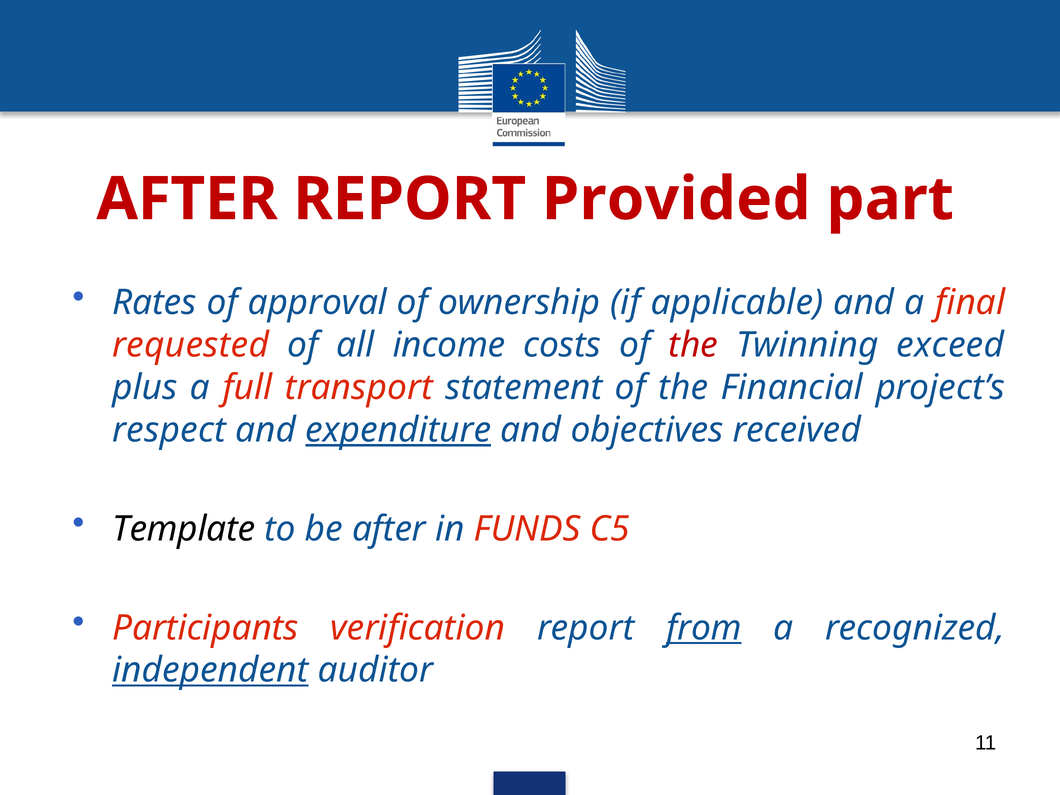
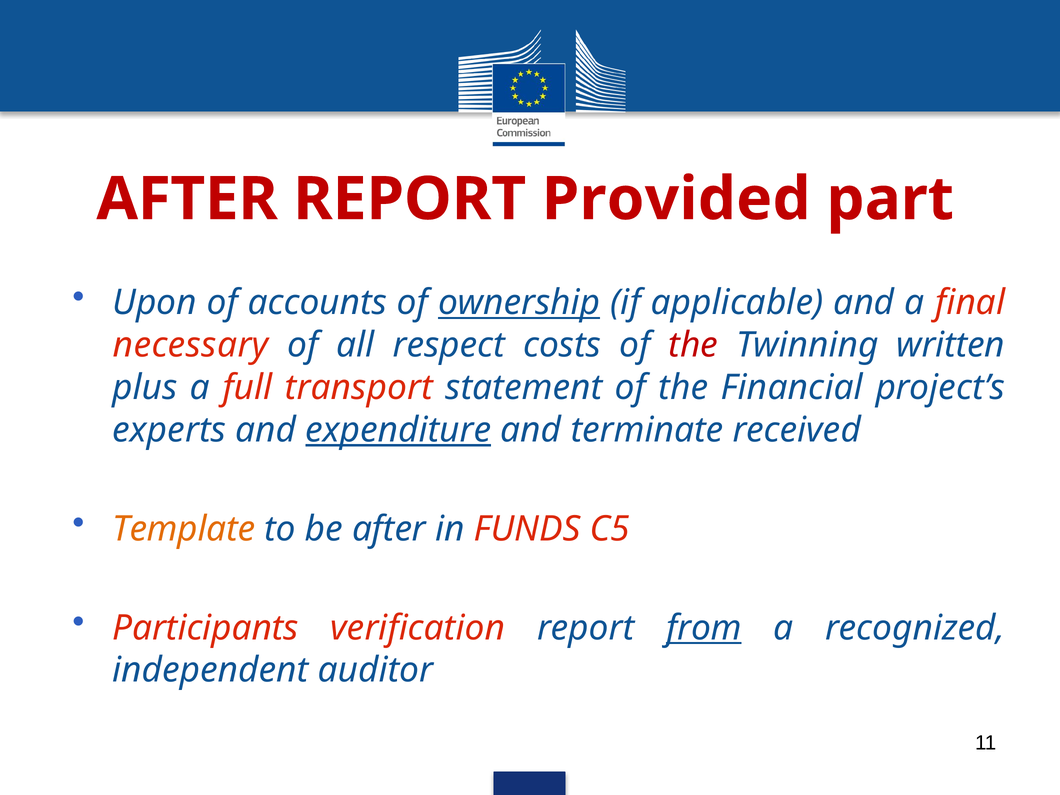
Rates: Rates -> Upon (154, 303)
approval: approval -> accounts (317, 303)
ownership underline: none -> present (519, 303)
requested: requested -> necessary (191, 345)
income: income -> respect (449, 345)
exceed: exceed -> written (951, 345)
respect: respect -> experts (169, 430)
objectives: objectives -> terminate (647, 430)
Template colour: black -> orange (184, 529)
independent underline: present -> none (210, 670)
